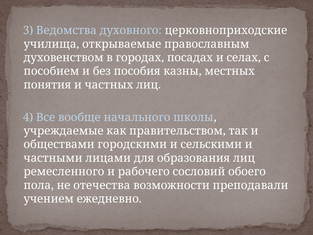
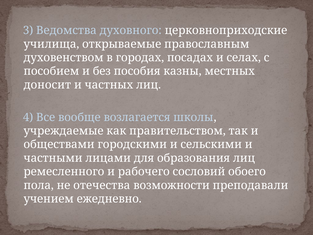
понятия: понятия -> доносит (47, 85)
начального: начального -> возлагается (137, 117)
